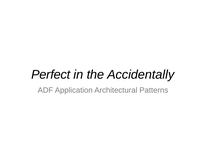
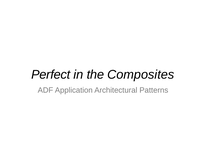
Accidentally: Accidentally -> Composites (141, 74)
